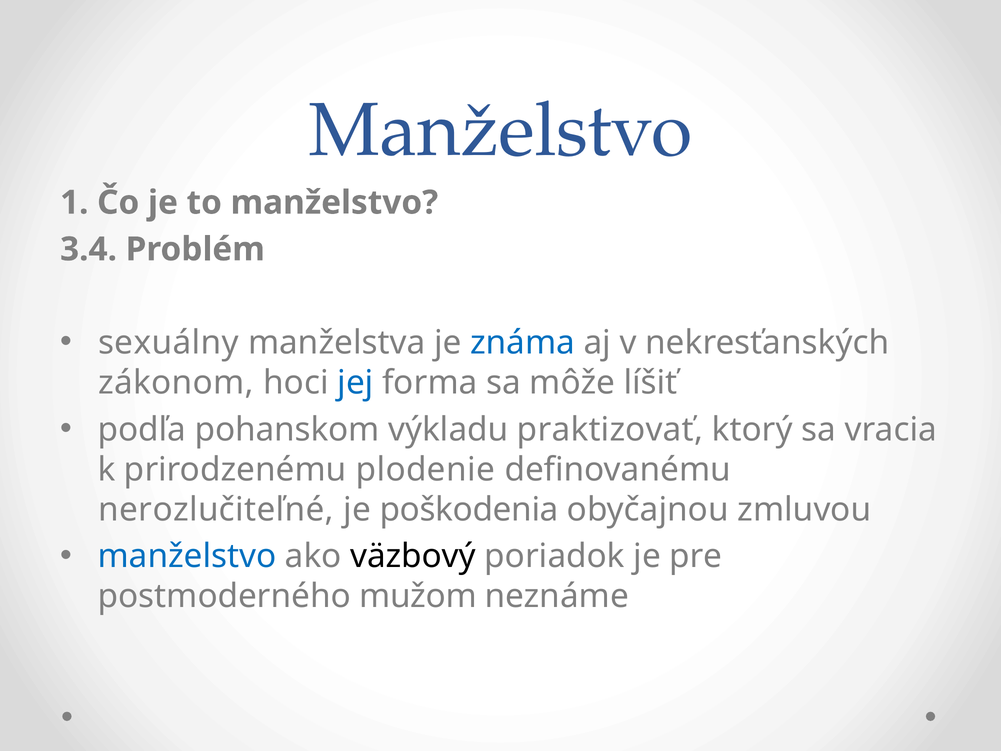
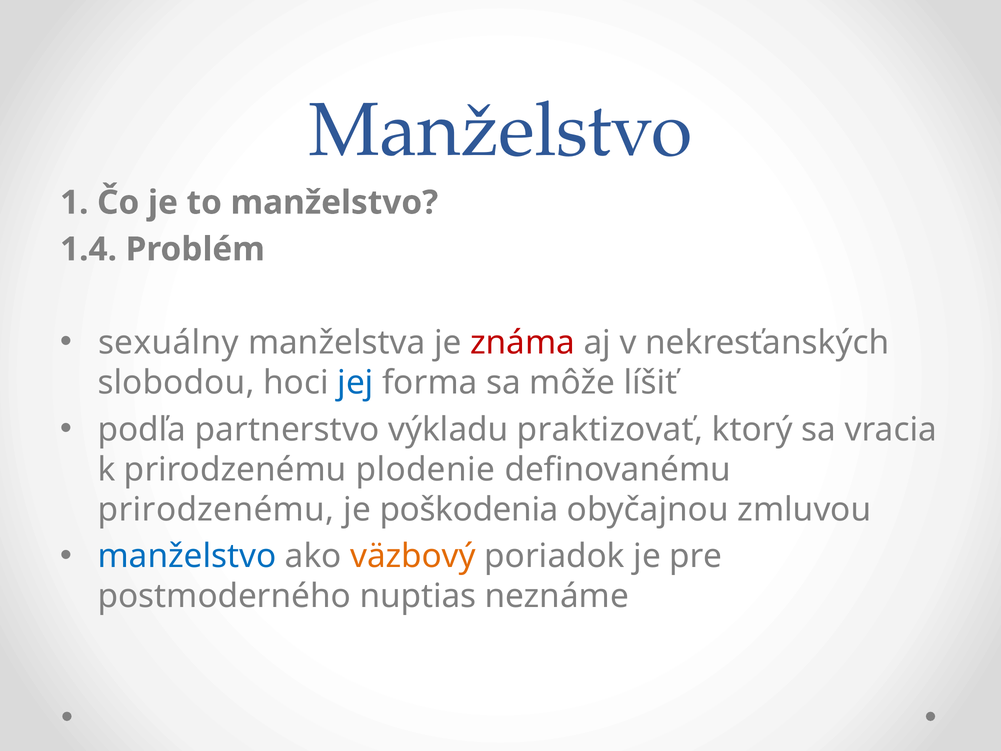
3.4: 3.4 -> 1.4 (89, 249)
známa colour: blue -> red (523, 343)
zákonom: zákonom -> slobodou (176, 383)
pohanskom: pohanskom -> partnerstvo (287, 429)
nerozlučiteľné: nerozlučiteľné -> prirodzenému (216, 509)
väzbový colour: black -> orange (413, 556)
mužom: mužom -> nuptias (418, 596)
